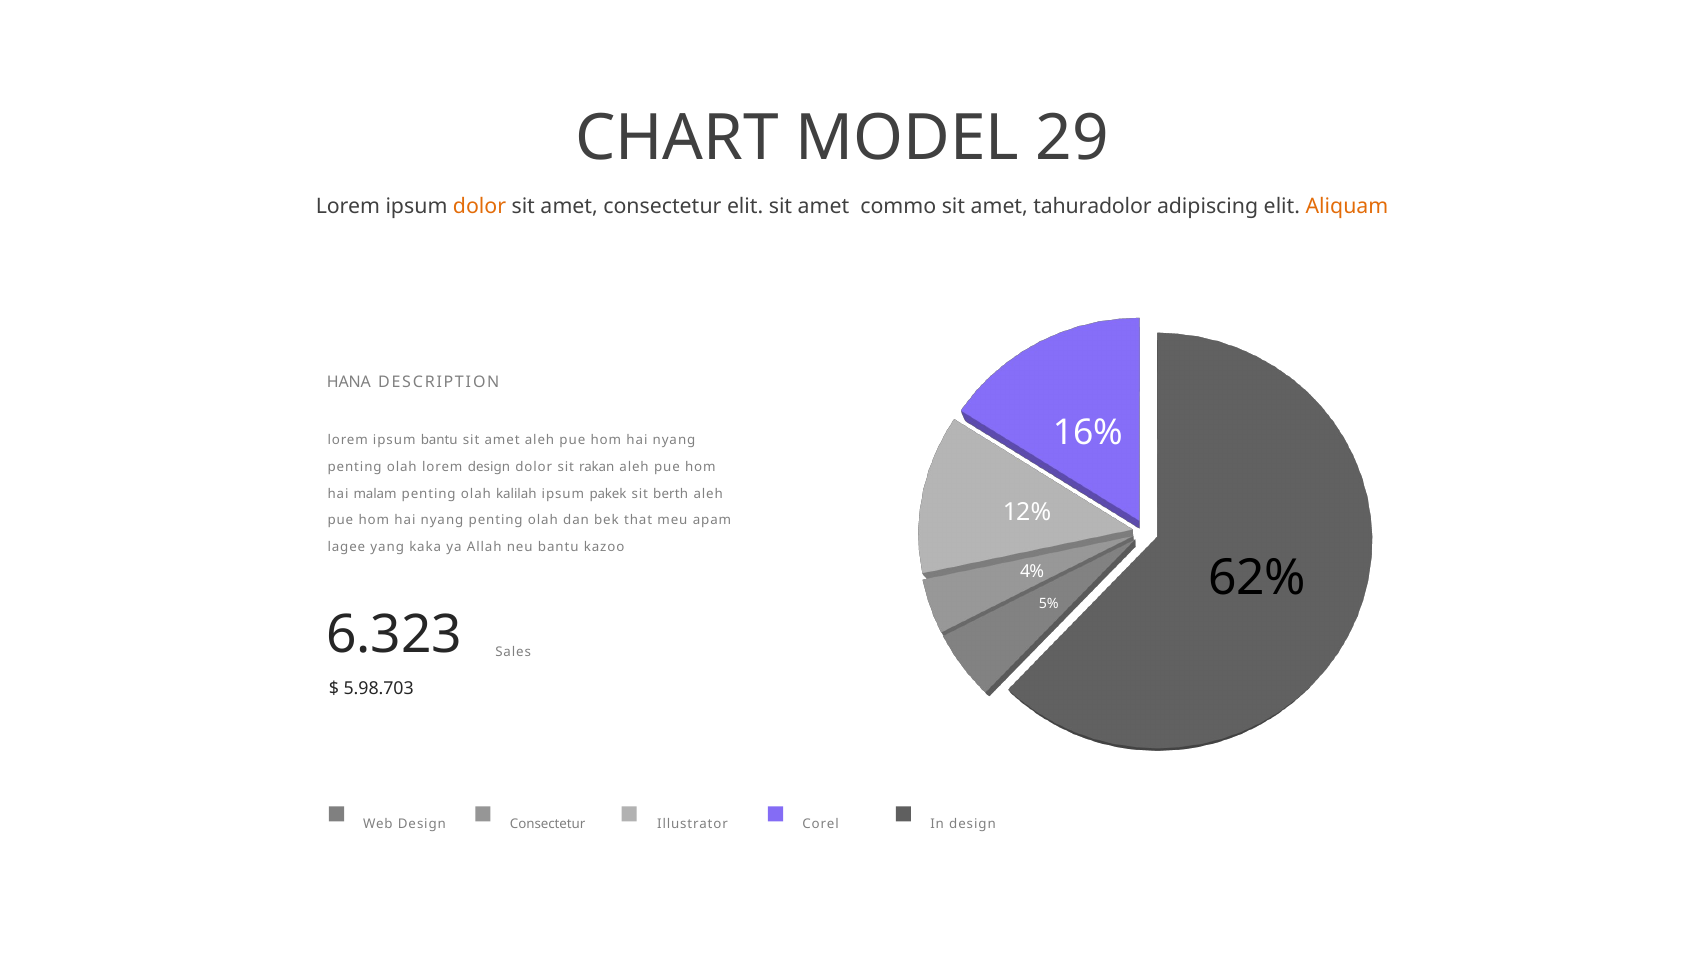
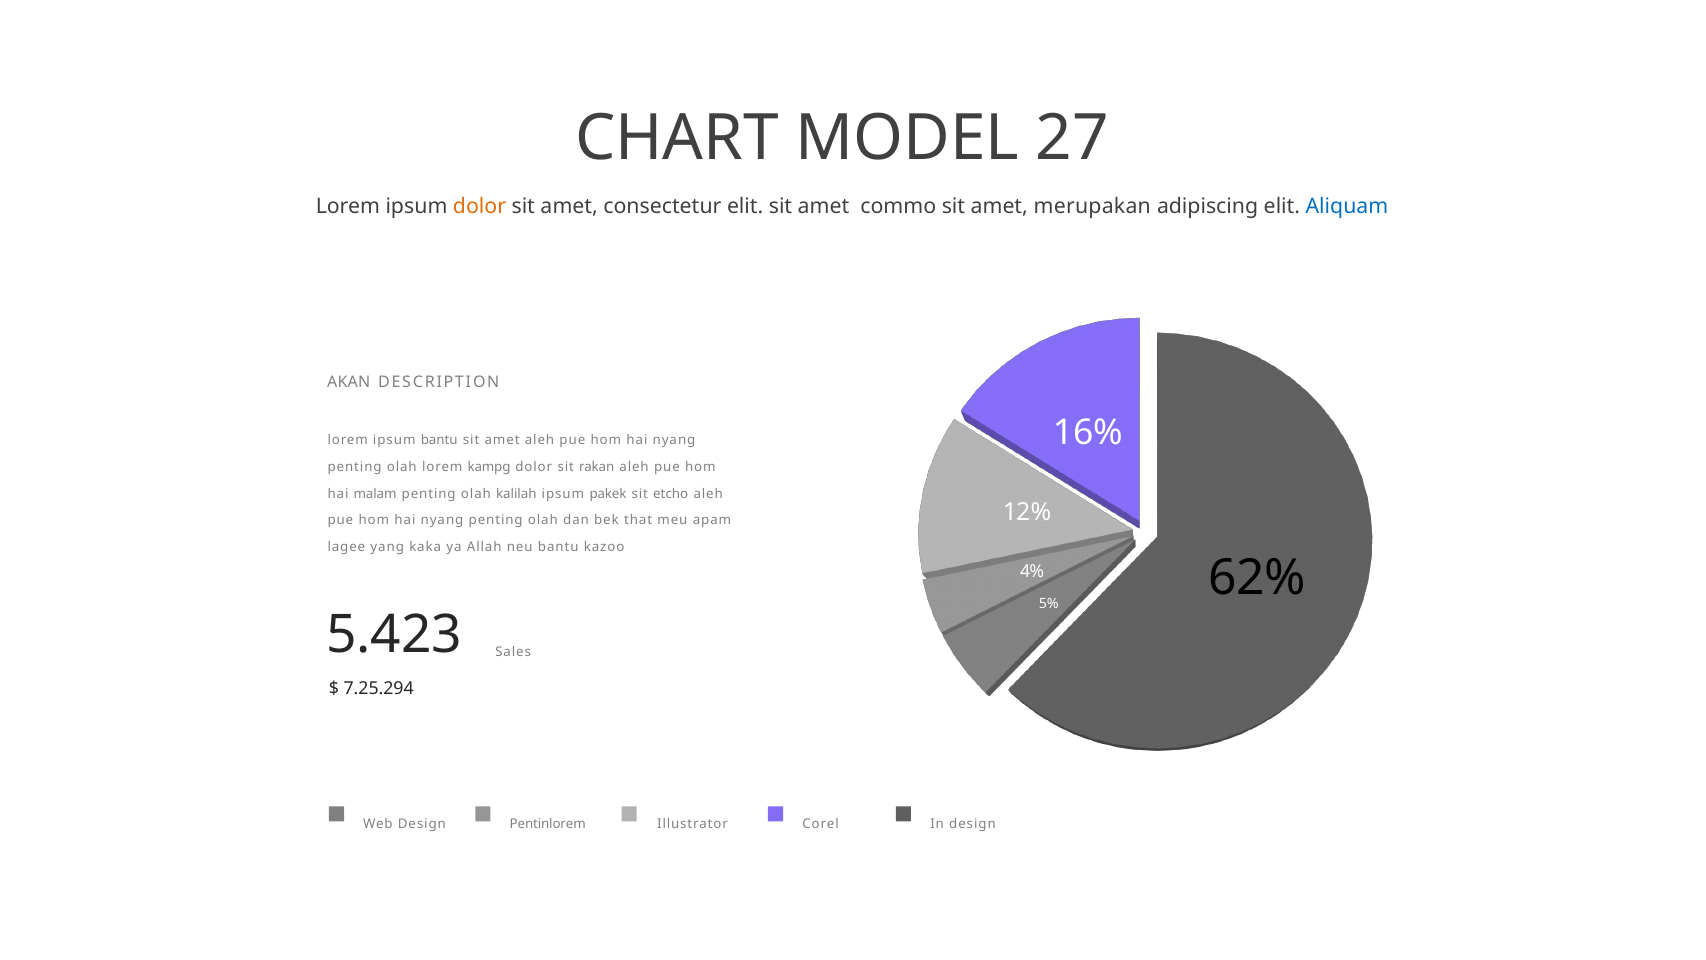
29: 29 -> 27 (1073, 138)
tahuradolor: tahuradolor -> merupakan (1092, 206)
Aliquam colour: orange -> blue (1347, 206)
HANA: HANA -> AKAN (349, 382)
lorem design: design -> kampg (489, 467)
berth: berth -> etcho (671, 493)
6.323: 6.323 -> 5.423 (394, 635)
5.98.703: 5.98.703 -> 7.25.294 (379, 689)
Design Consectetur: Consectetur -> Pentinlorem (548, 823)
